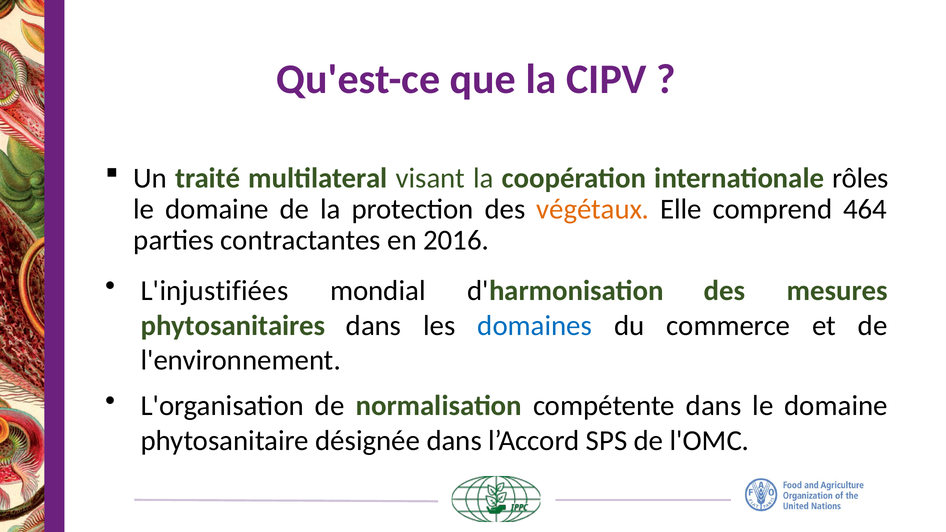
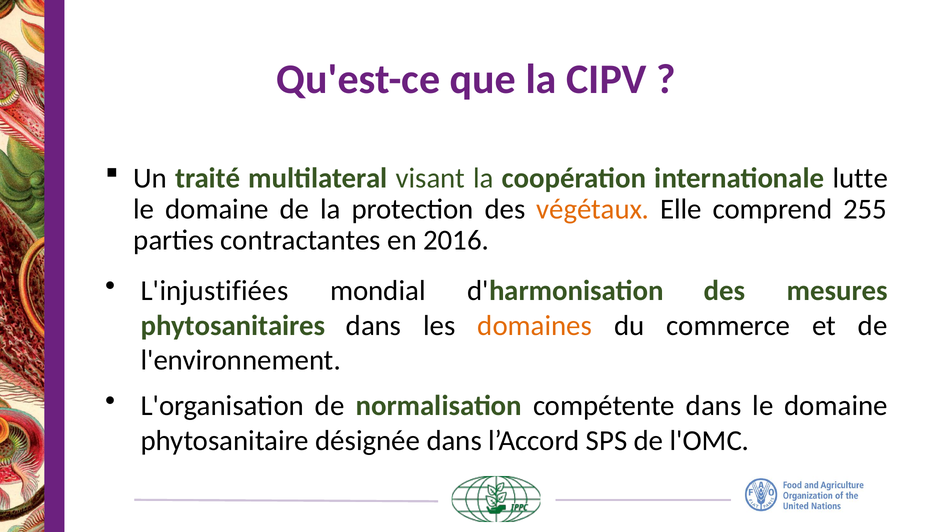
rôles: rôles -> lutte (860, 178)
464: 464 -> 255 (865, 209)
domaines colour: blue -> orange (535, 326)
